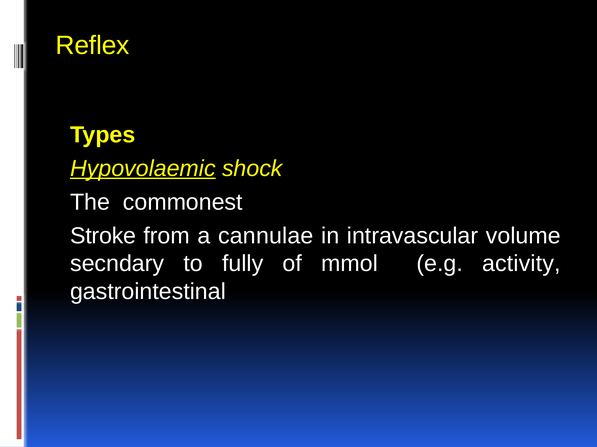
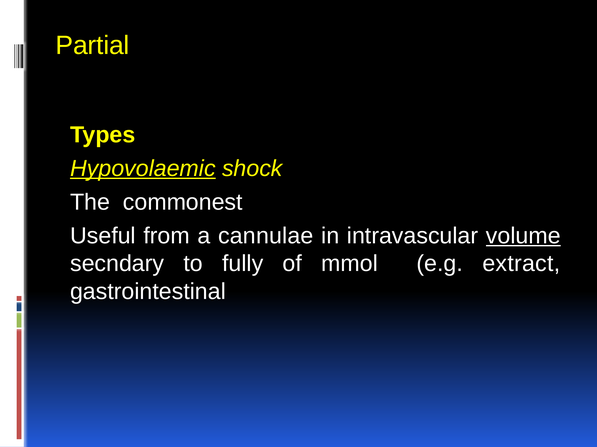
Reflex: Reflex -> Partial (93, 46)
Stroke: Stroke -> Useful (103, 236)
volume underline: none -> present (523, 236)
activity: activity -> extract (521, 264)
